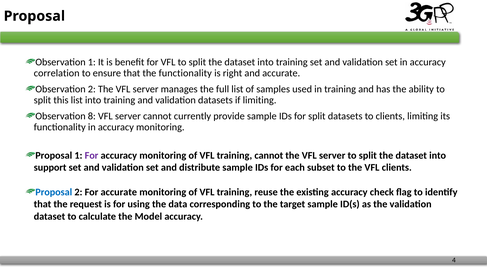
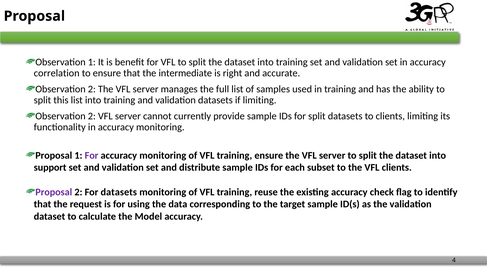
the functionality: functionality -> intermediate (185, 73)
8: 8 -> 2 (92, 116)
training cannot: cannot -> ensure (269, 155)
Proposal colour: blue -> purple (54, 192)
For accurate: accurate -> datasets (119, 192)
